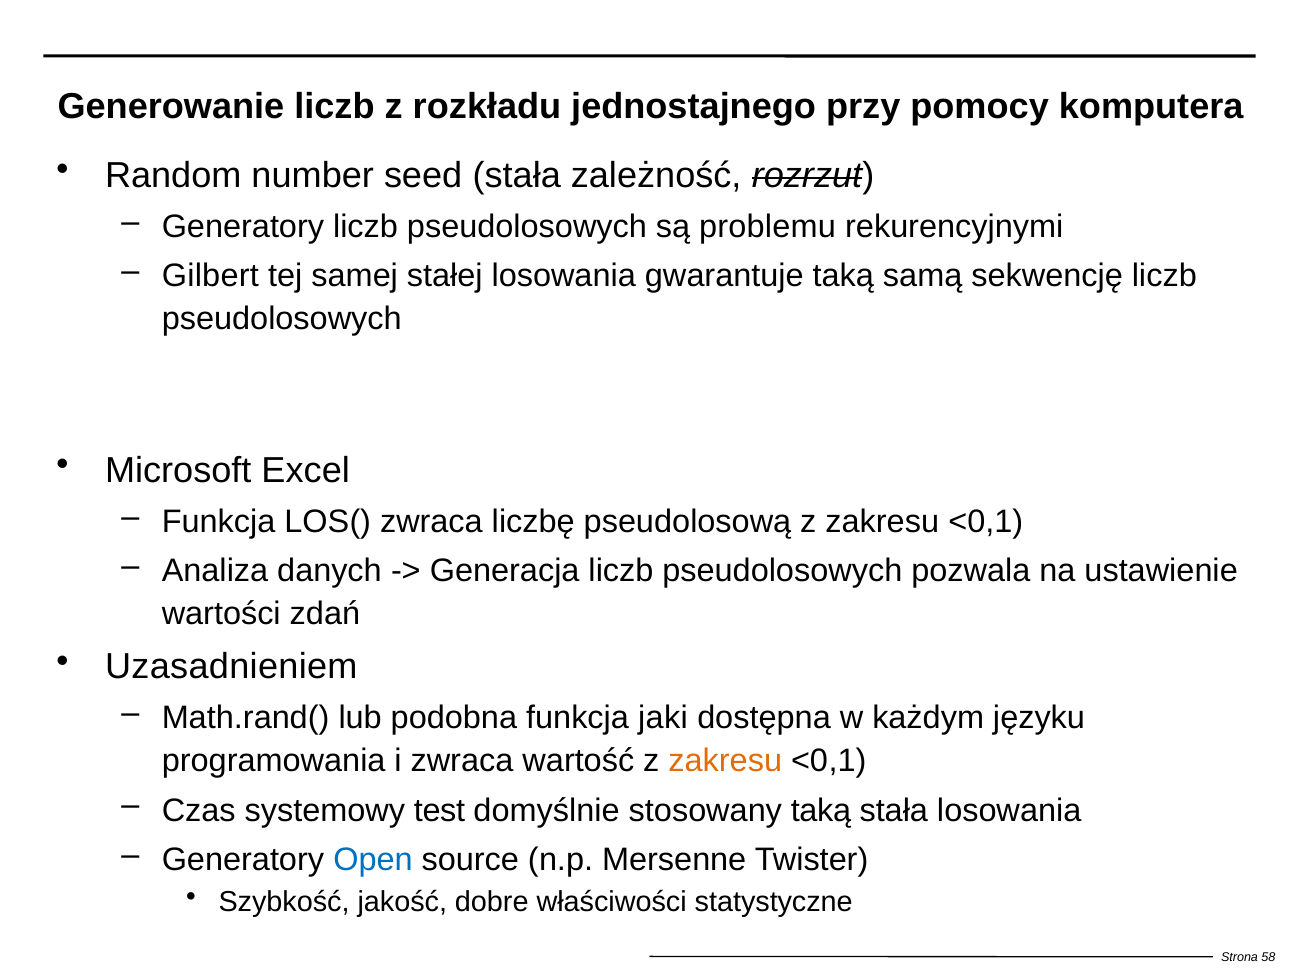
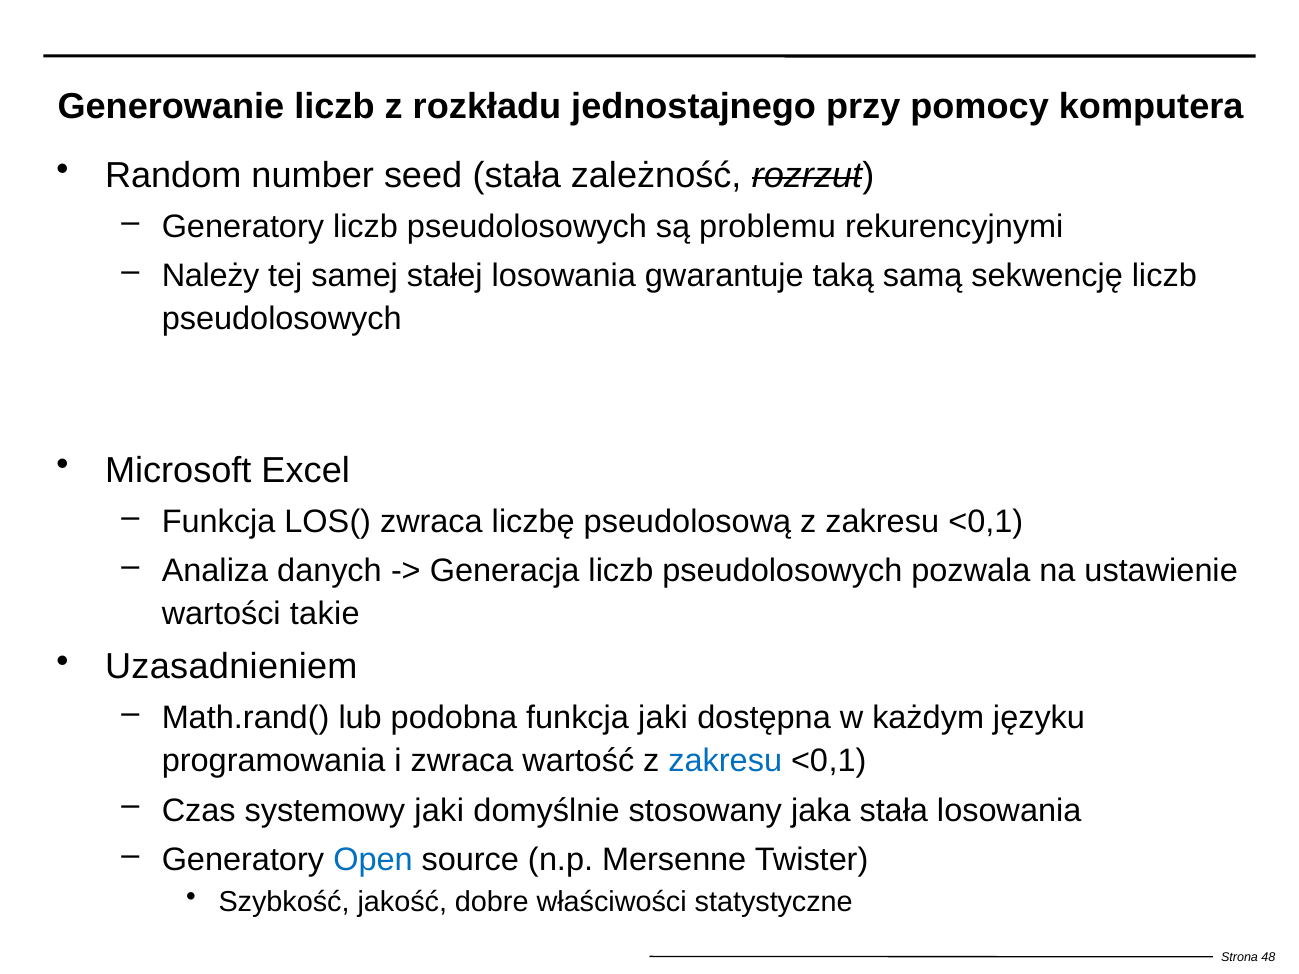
Gilbert: Gilbert -> Należy (211, 276)
zdań: zdań -> takie (325, 614)
zakresu colour: orange -> blue (725, 761)
systemowy test: test -> jaki (439, 811)
stosowany taką: taką -> jaka (821, 811)
58: 58 -> 48 (1268, 957)
